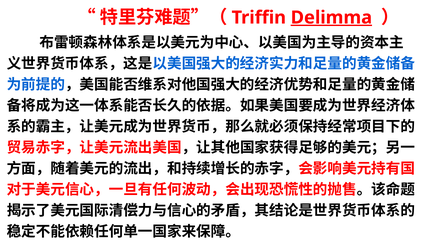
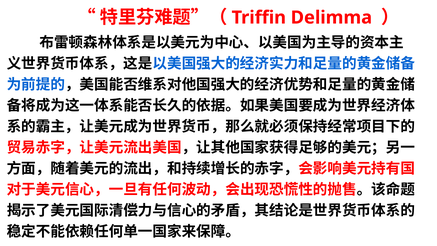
Delimma underline: present -> none (331, 18)
